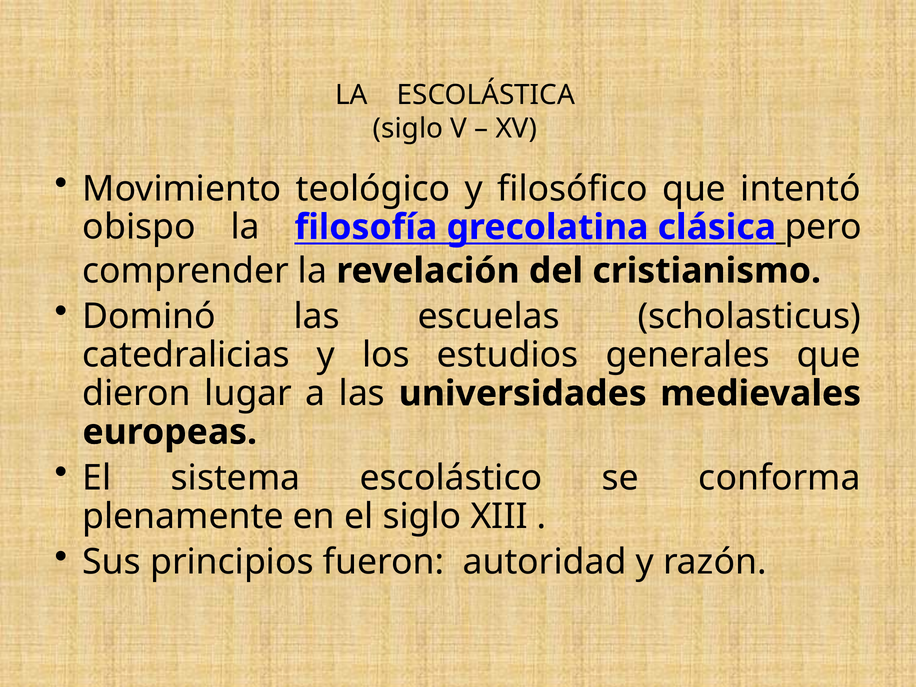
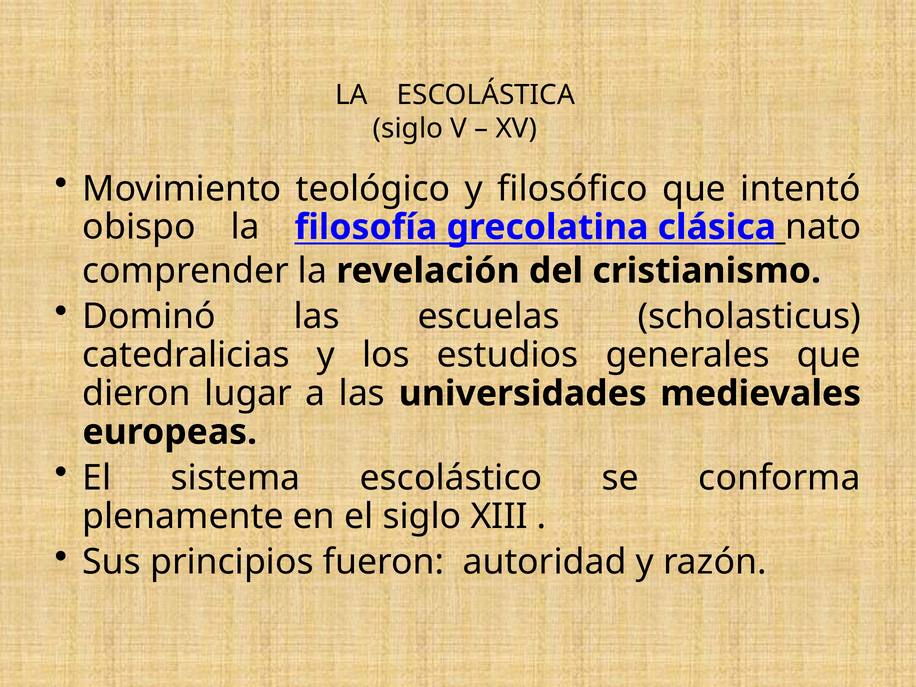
pero: pero -> nato (823, 227)
